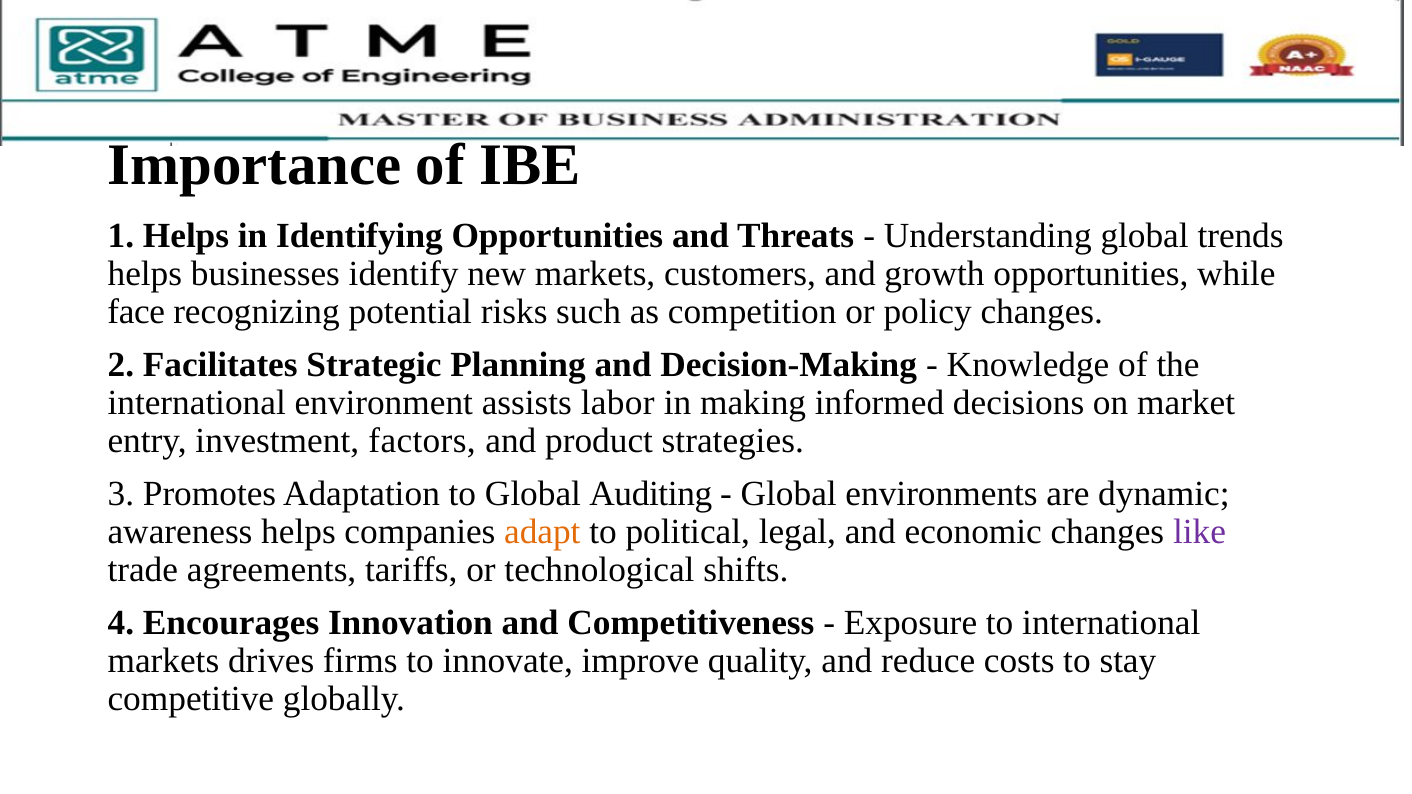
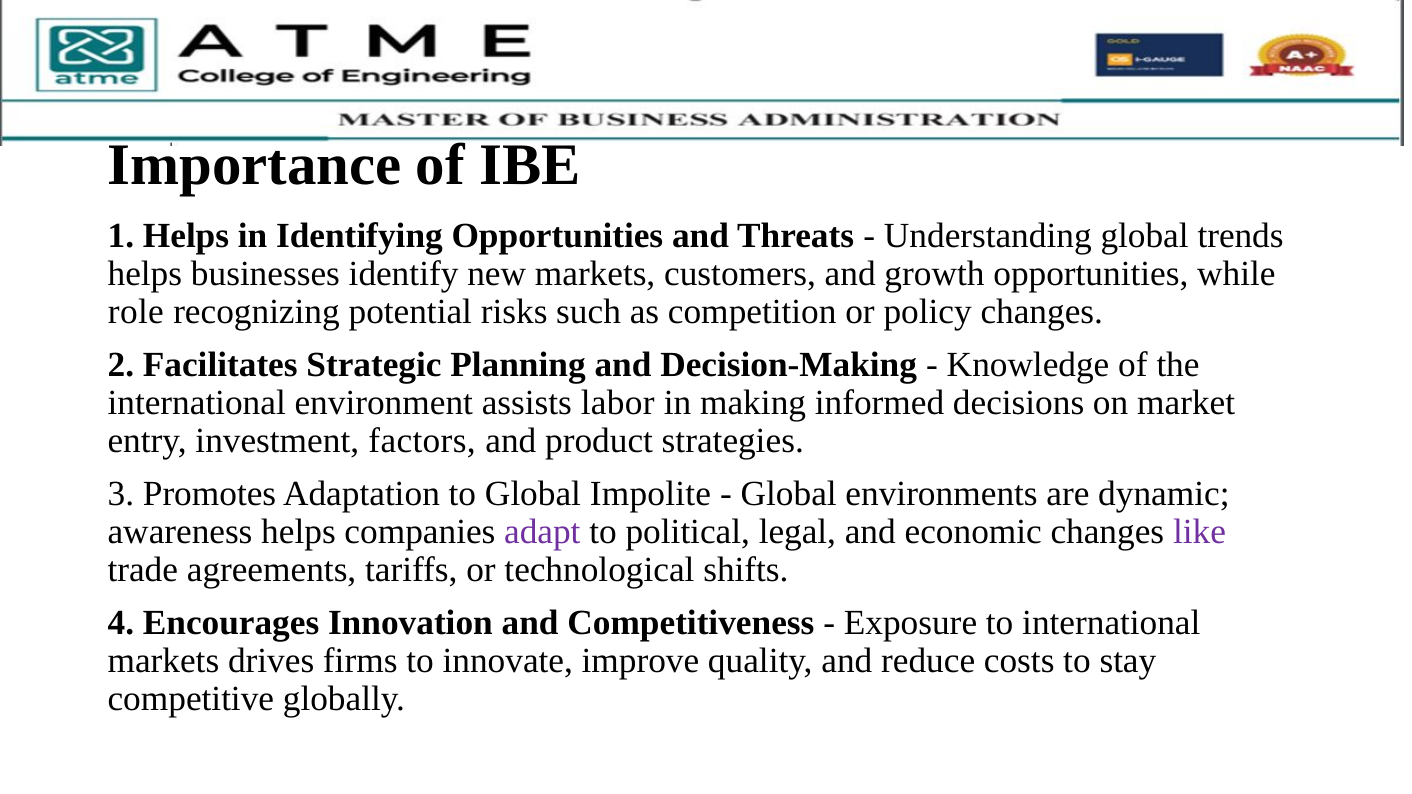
face: face -> role (136, 312)
Auditing: Auditing -> Impolite (651, 494)
adapt colour: orange -> purple (542, 532)
